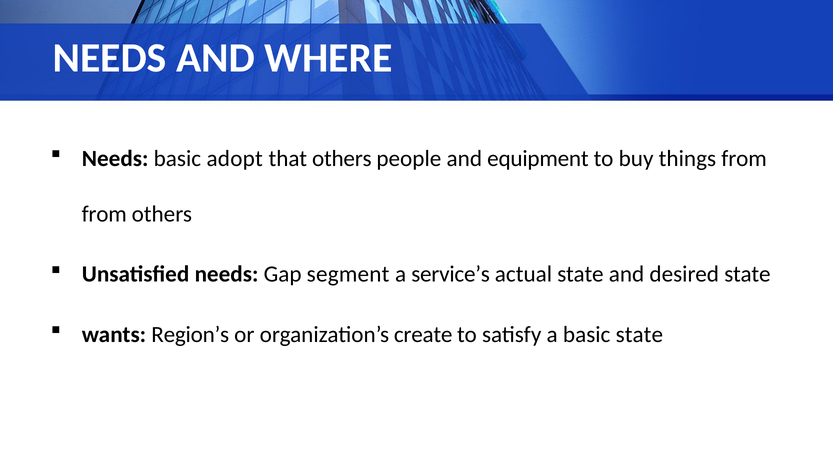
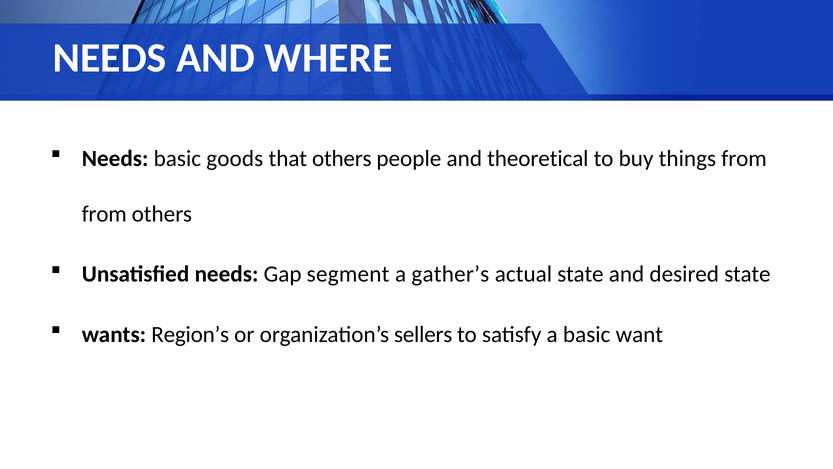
adopt: adopt -> goods (235, 158)
equipment: equipment -> theoretical (538, 158)
service’s: service’s -> gather’s (450, 274)
create: create -> sellers (423, 334)
basic state: state -> want (639, 334)
